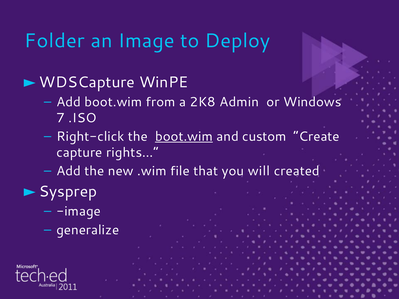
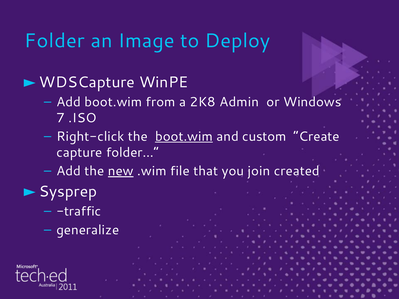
rights…: rights… -> folder… (133, 153)
new underline: none -> present (121, 171)
will: will -> join (259, 171)
image: image -> traffic (79, 212)
